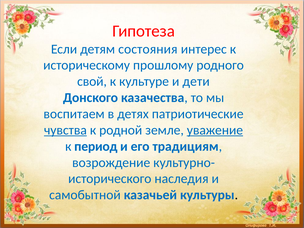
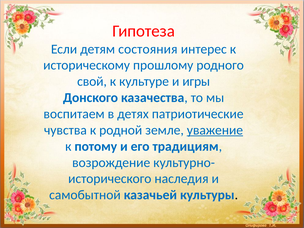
дети: дети -> игры (196, 81)
чувства underline: present -> none (65, 130)
период: период -> потому (96, 146)
